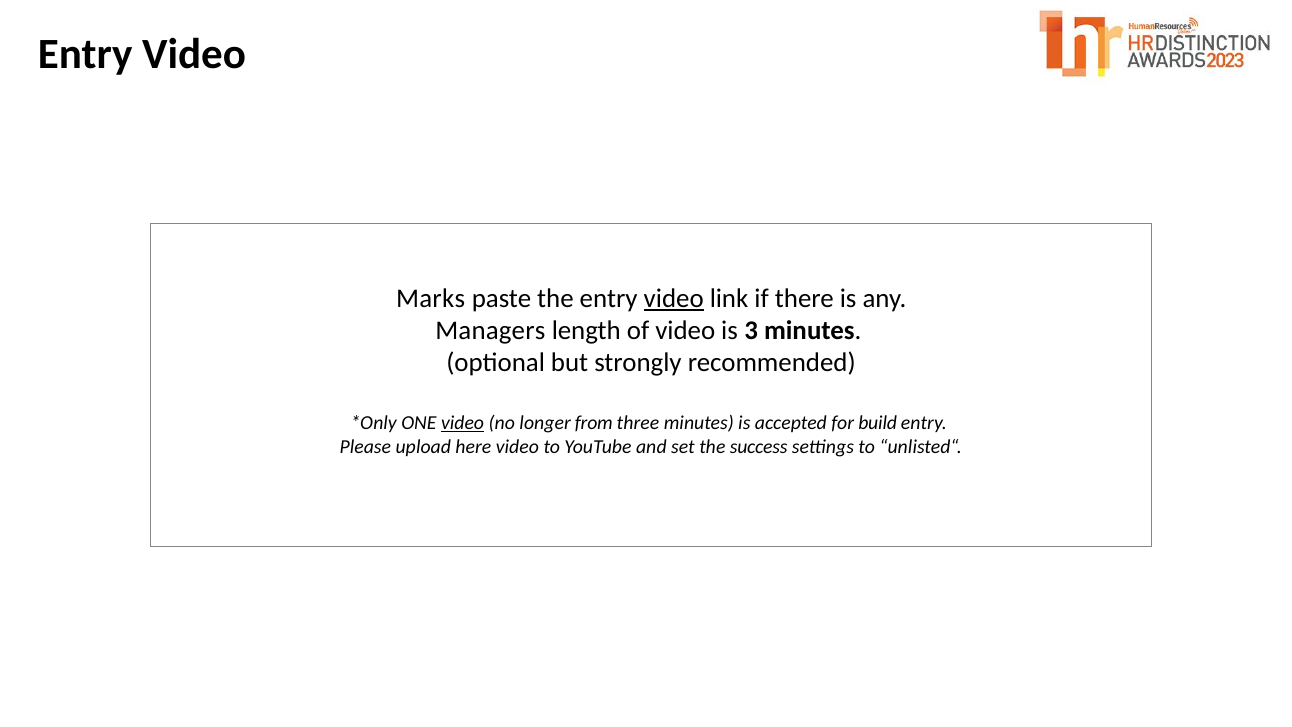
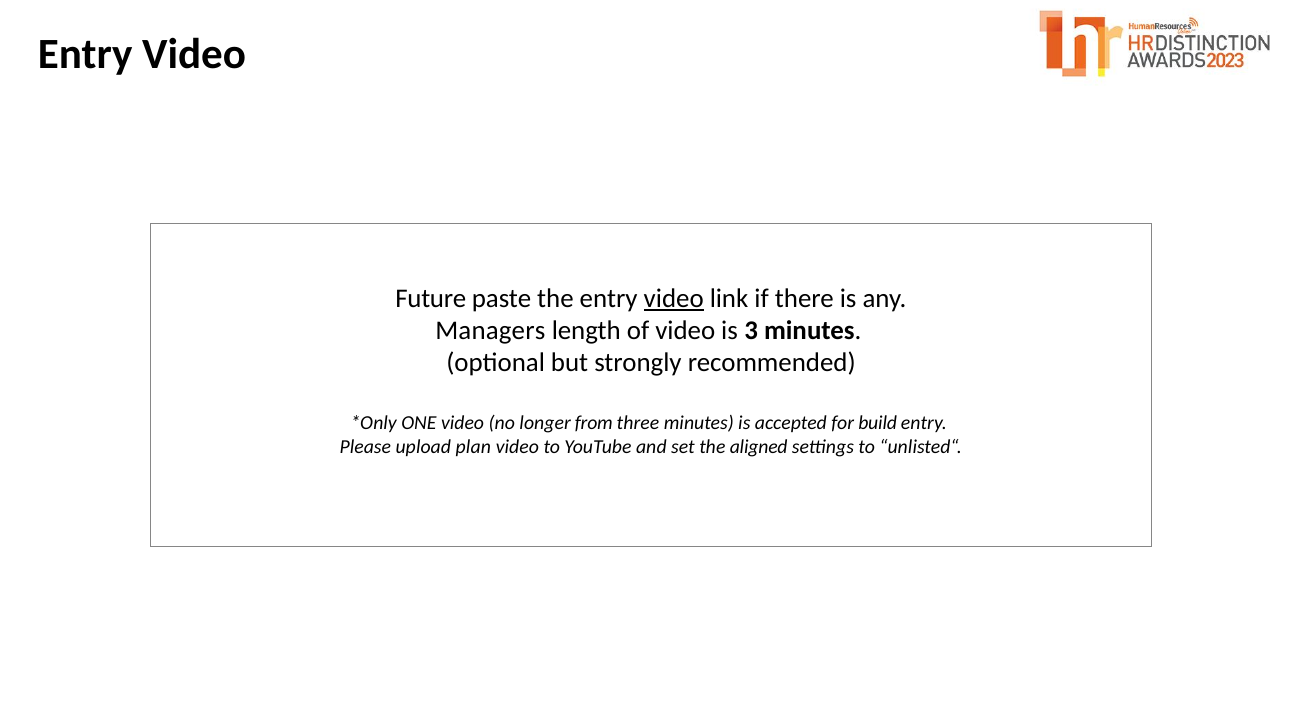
Marks: Marks -> Future (431, 298)
video underline: present -> none (463, 423)
here: here -> plan (473, 447)
success: success -> aligned (759, 447)
